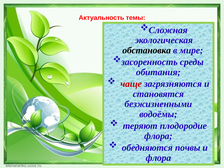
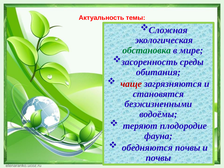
обстановка colour: black -> green (147, 50)
флора: флора -> фауна (158, 136)
флора: флора -> почвы (158, 158)
